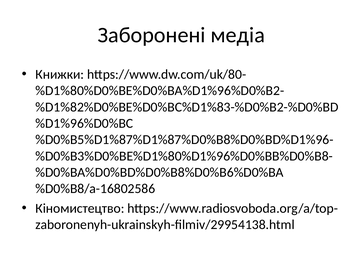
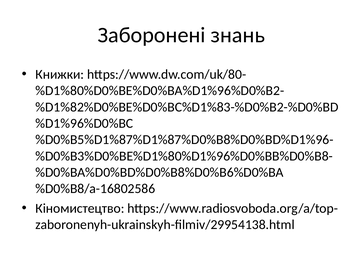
медіа: медіа -> знань (238, 35)
